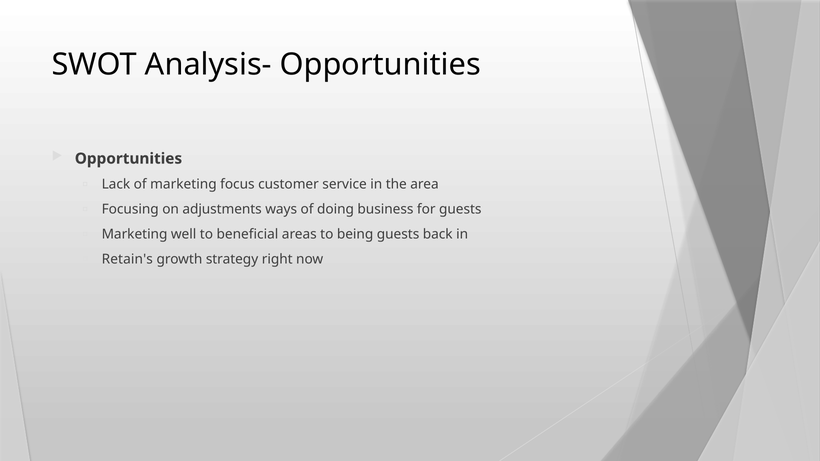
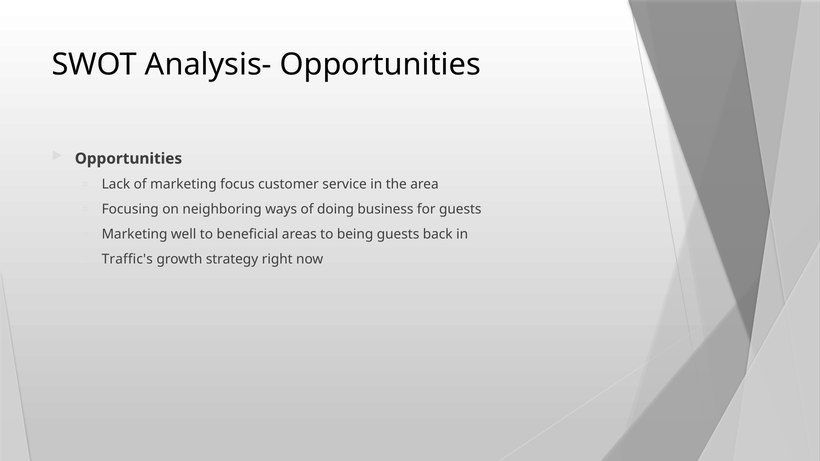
adjustments: adjustments -> neighboring (222, 209)
Retain's: Retain's -> Traffic's (127, 259)
